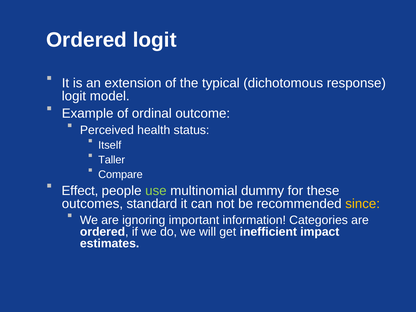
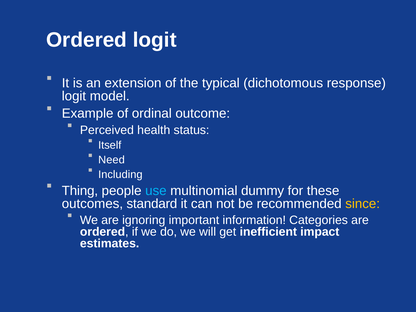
Taller: Taller -> Need (112, 160)
Compare: Compare -> Including (120, 174)
Effect: Effect -> Thing (80, 191)
use colour: light green -> light blue (156, 191)
